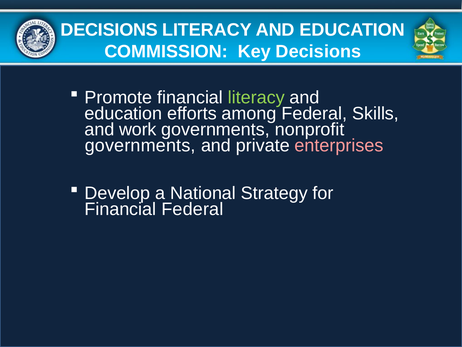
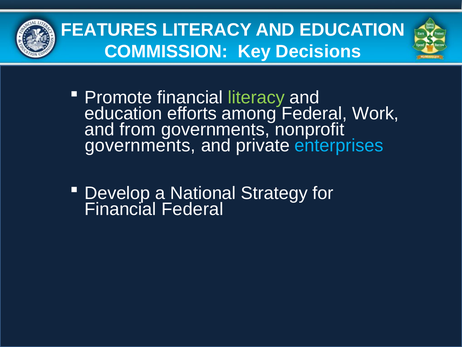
DECISIONS: DECISIONS -> FEATURES (109, 30)
Skills: Skills -> Work (376, 113)
work: work -> from (138, 129)
enterprises colour: pink -> light blue (339, 145)
